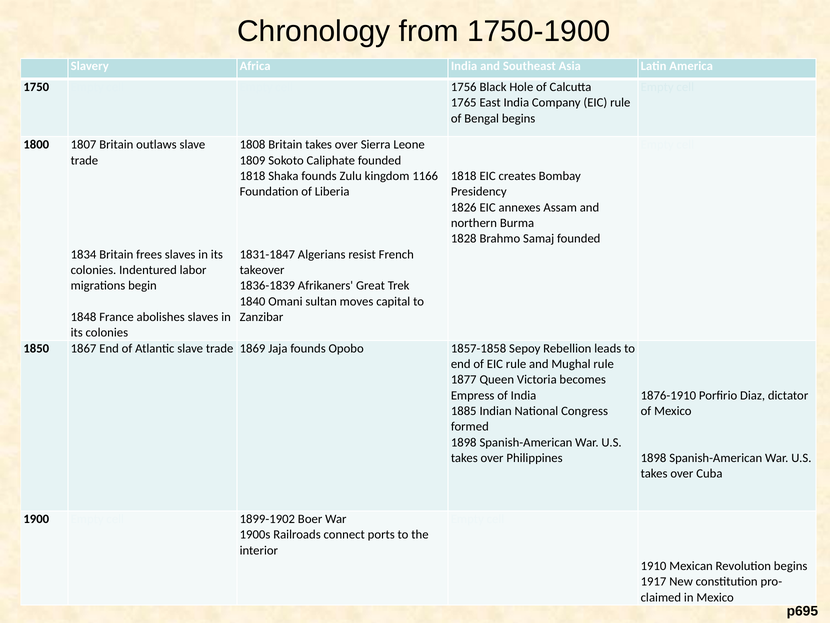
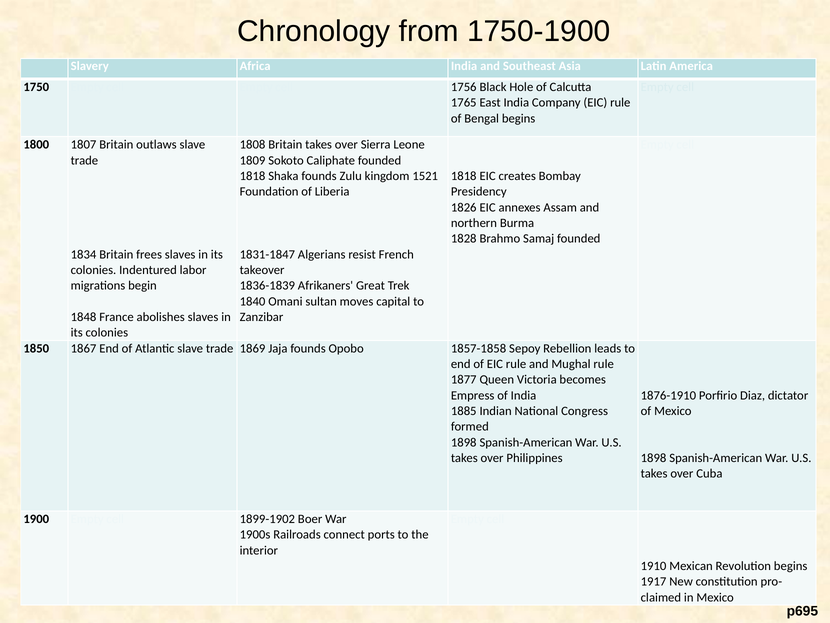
1166: 1166 -> 1521 (425, 176)
